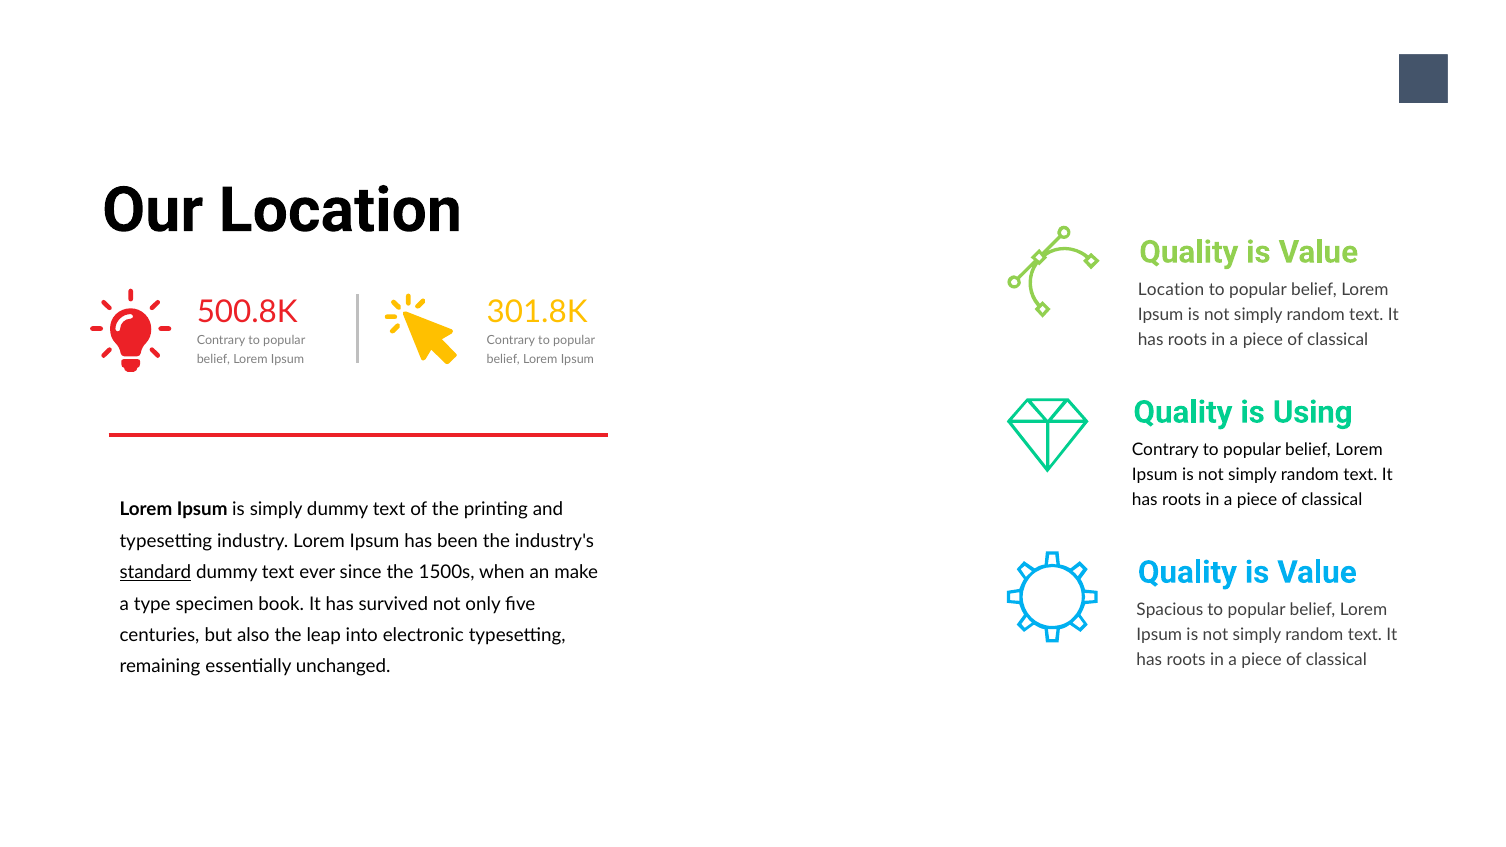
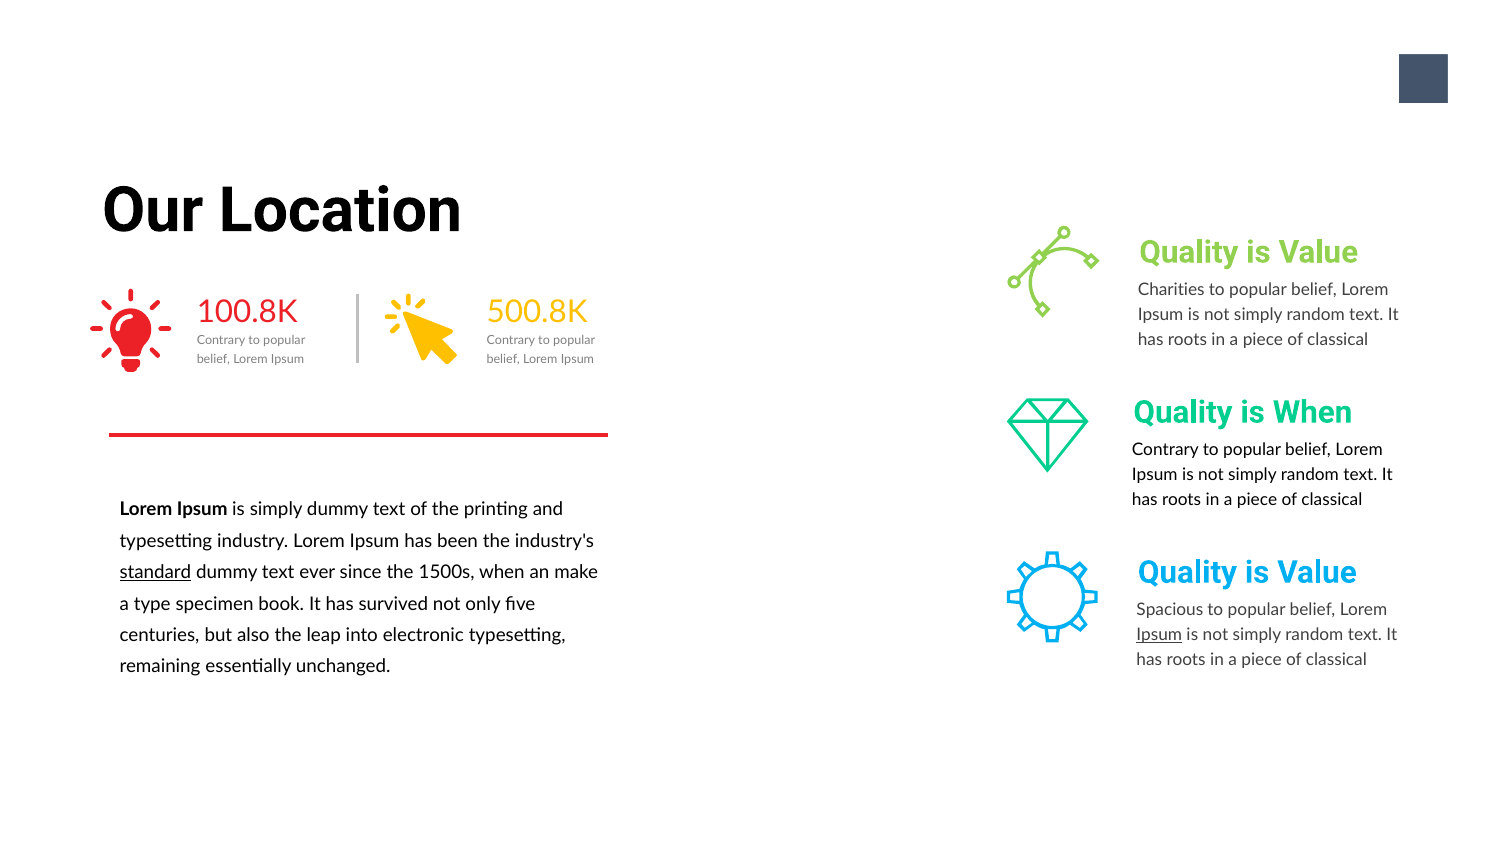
Location: Location -> Charities (1171, 290)
500.8K: 500.8K -> 100.8K (247, 312)
301.8K: 301.8K -> 500.8K (537, 312)
is Using: Using -> When (1313, 412)
Ipsum underline: none -> present (1159, 635)
